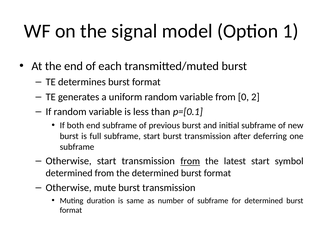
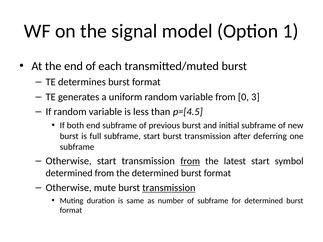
2: 2 -> 3 (255, 97)
p=[0.1: p=[0.1 -> p=[4.5 (188, 112)
transmission underline: none -> present (169, 188)
